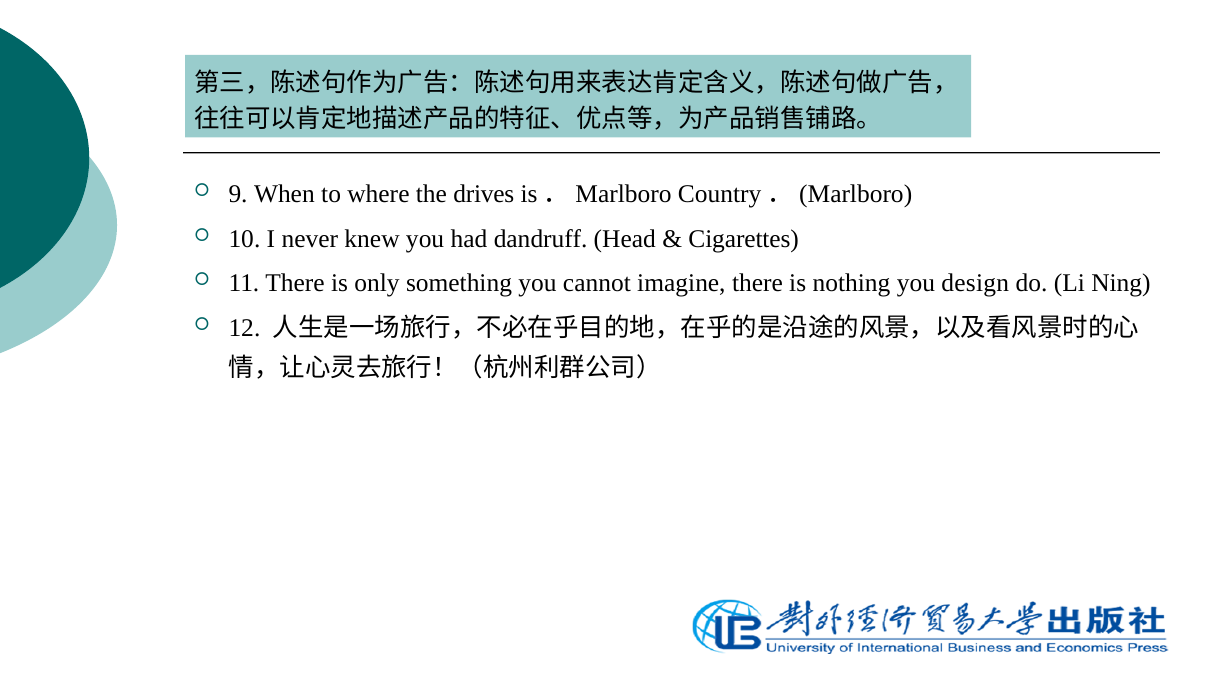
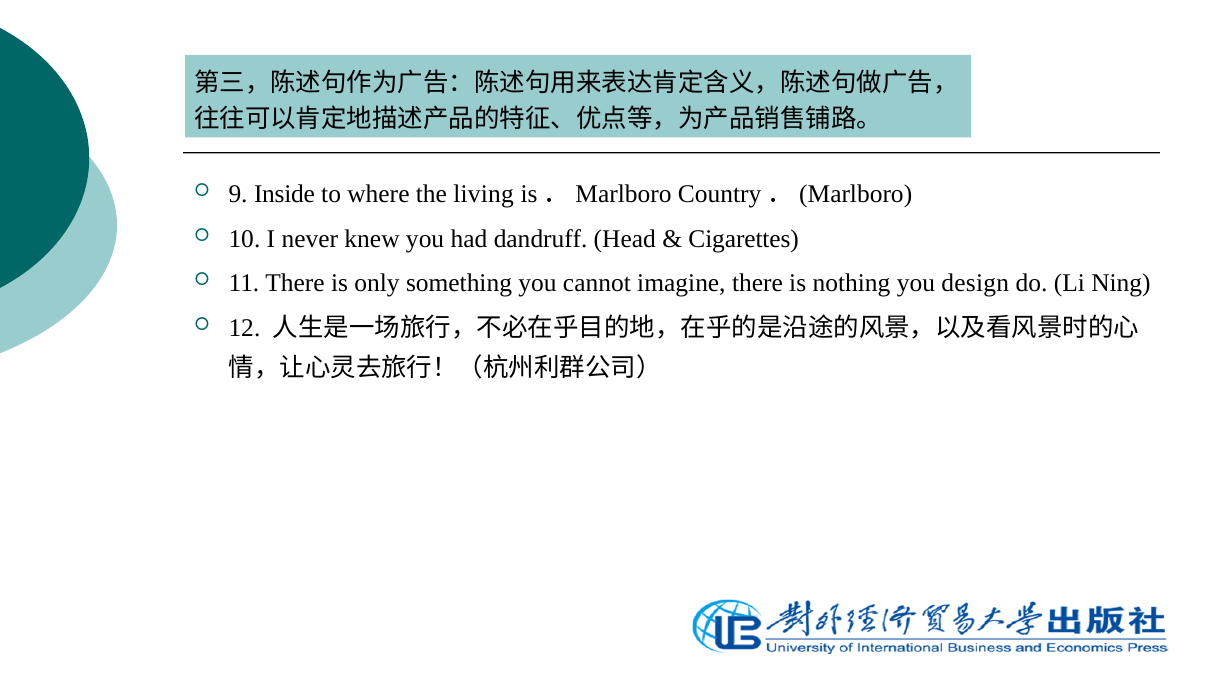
When: When -> Inside (284, 194)
drives: drives -> living (484, 194)
